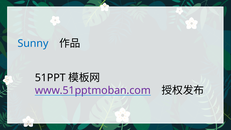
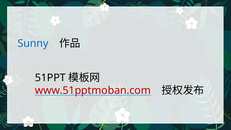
www.51pptmoban.com colour: purple -> red (93, 90)
